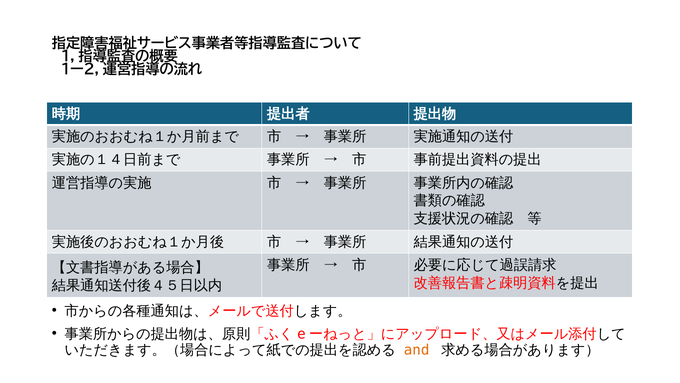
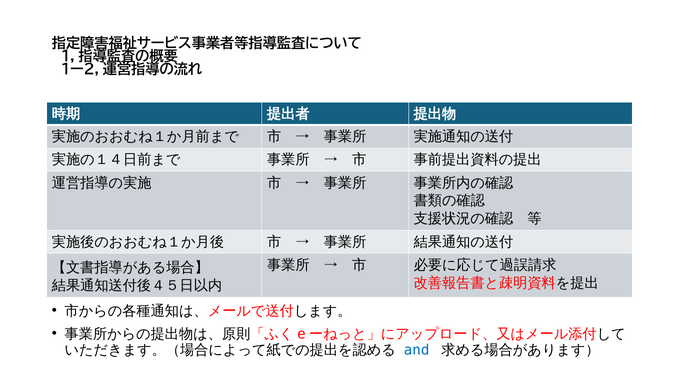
and colour: orange -> blue (417, 350)
